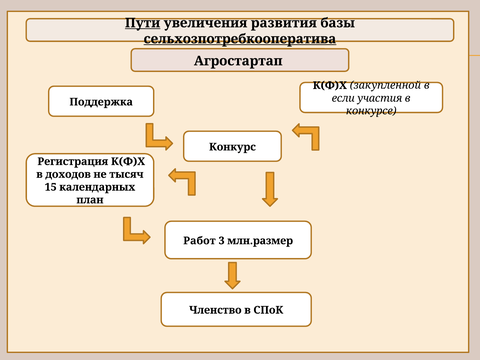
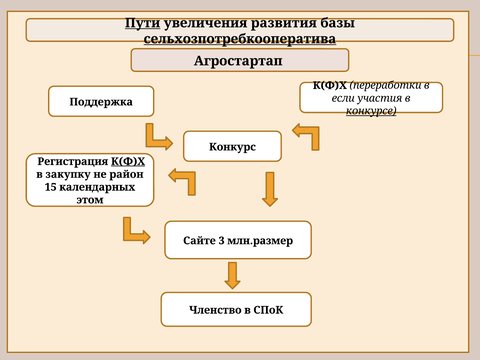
закупленной: закупленной -> переработки (386, 85)
конкурсе underline: none -> present (371, 111)
К(Ф)Х underline: none -> present (128, 162)
доходов: доходов -> закупку (68, 174)
тысяч: тысяч -> район (126, 174)
план: план -> этом (90, 200)
Работ: Работ -> Сайте (199, 241)
